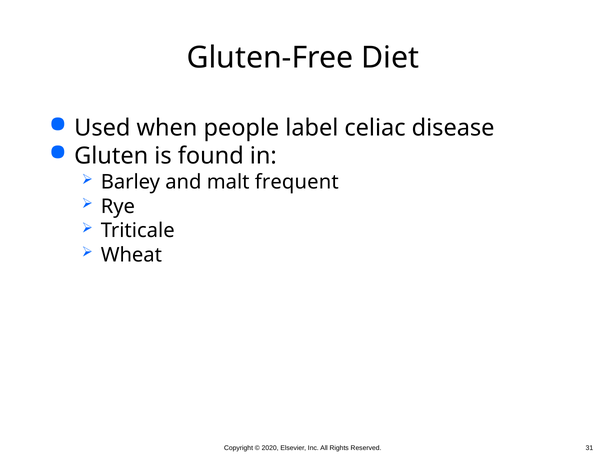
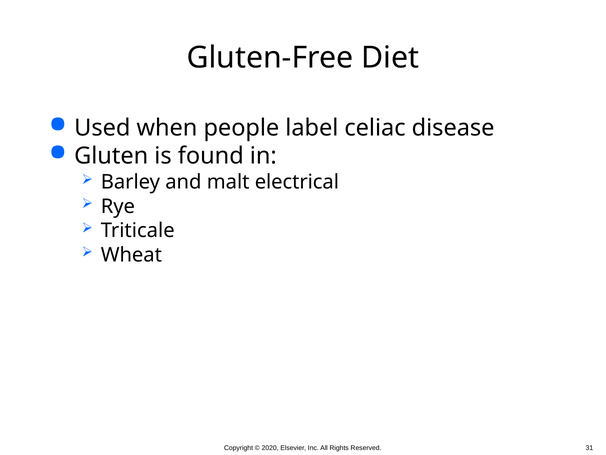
frequent: frequent -> electrical (297, 182)
